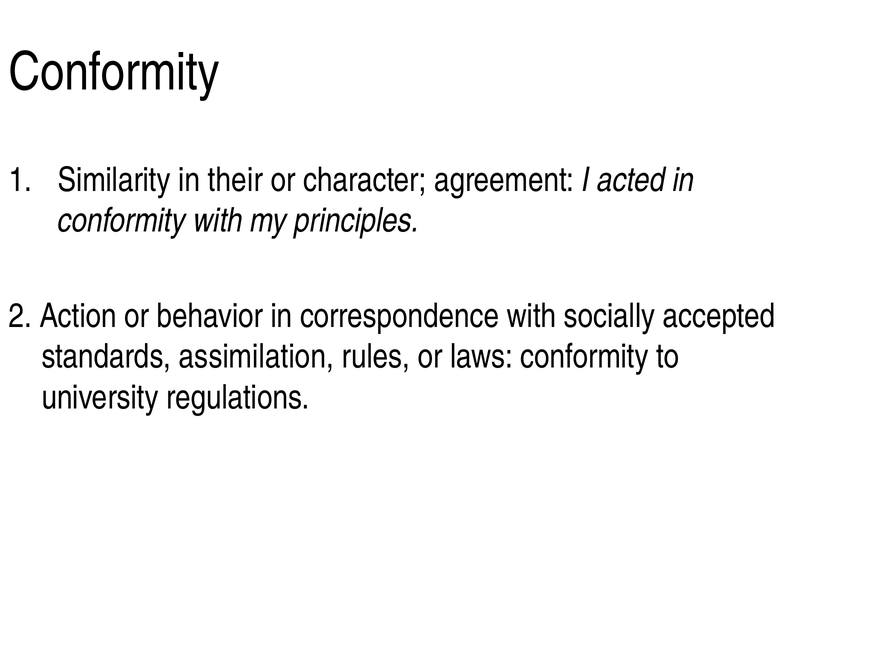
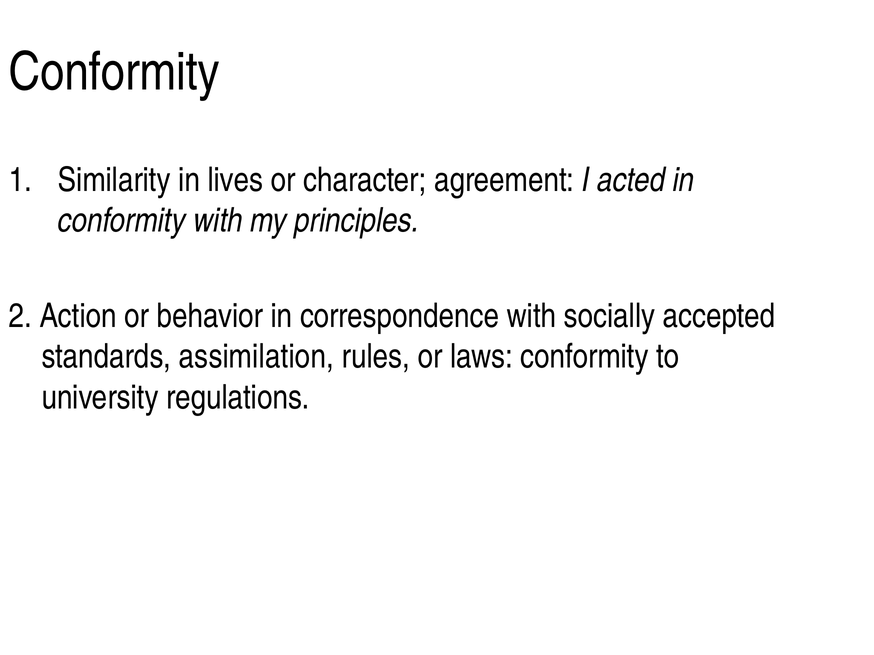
their: their -> lives (235, 180)
